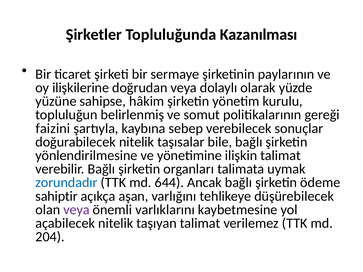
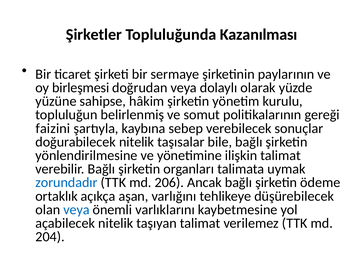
ilişkilerine: ilişkilerine -> birleşmesi (81, 88)
644: 644 -> 206 (169, 183)
sahiptir: sahiptir -> ortaklık (57, 196)
veya colour: purple -> blue (76, 210)
